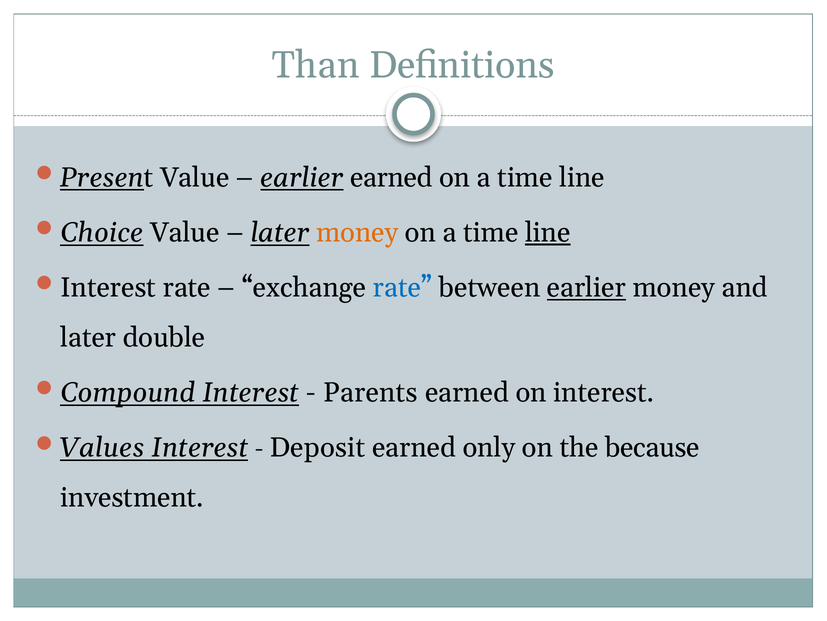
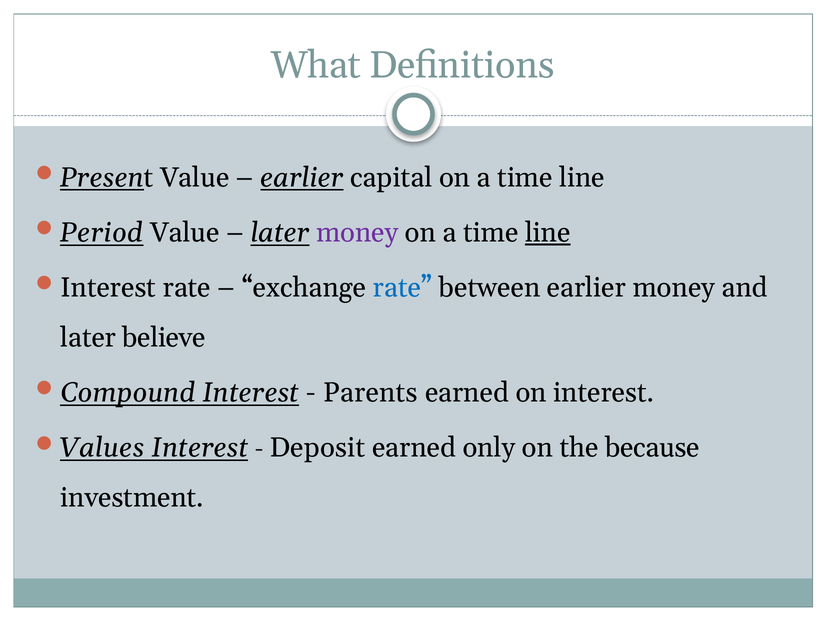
Than: Than -> What (316, 65)
earlier earned: earned -> capital (391, 177)
Choice: Choice -> Period (102, 232)
money colour: orange -> purple (357, 232)
earlier underline: present -> none (586, 287)
double: double -> believe (164, 337)
